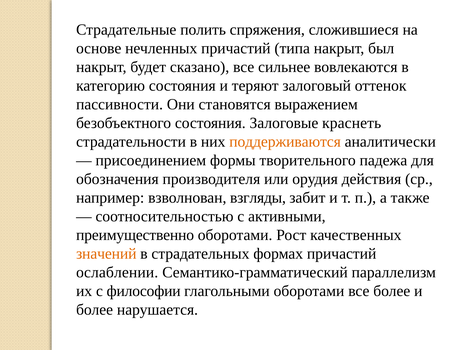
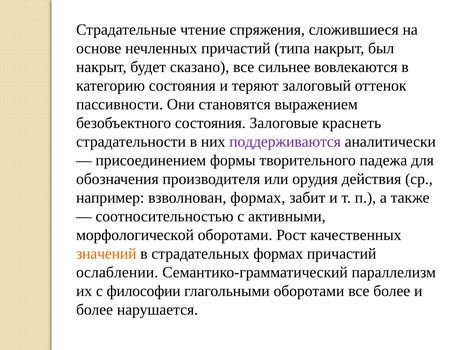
полить: полить -> чтение (203, 30)
поддерживаются colour: orange -> purple (285, 141)
взволнован взгляды: взгляды -> формах (258, 197)
преимущественно: преимущественно -> морфологической (135, 235)
